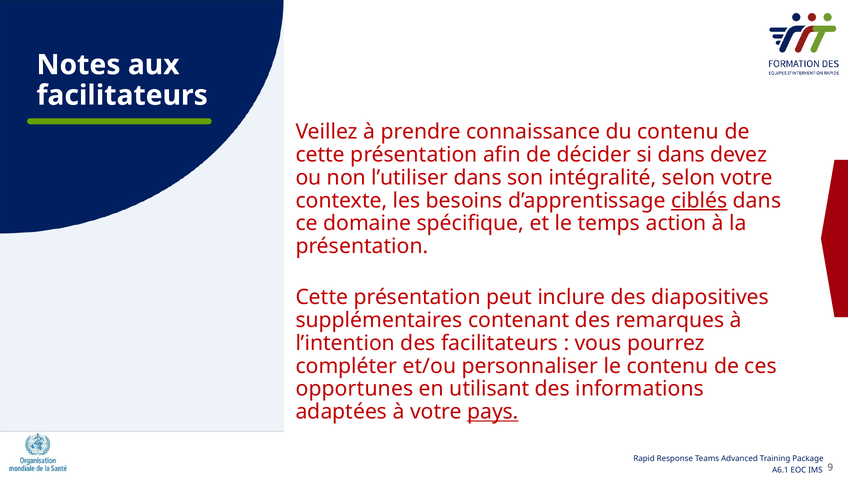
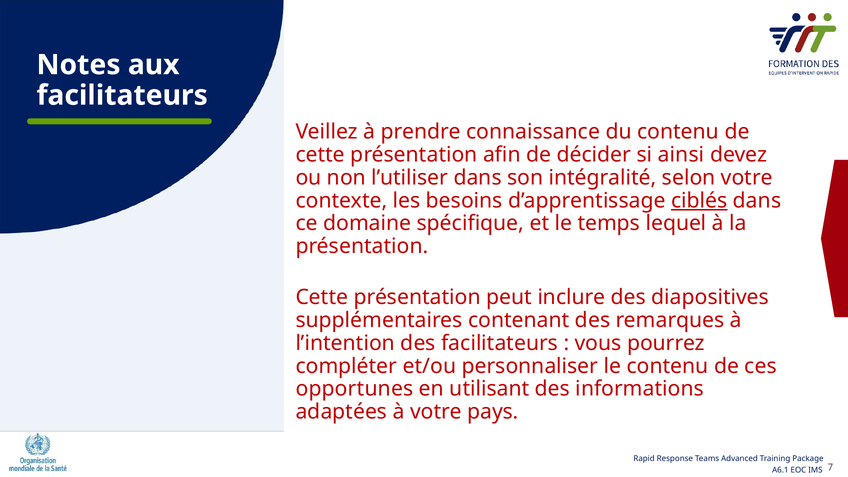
si dans: dans -> ainsi (681, 155)
action: action -> lequel (676, 223)
pays underline: present -> none (493, 412)
9: 9 -> 7 (830, 468)
